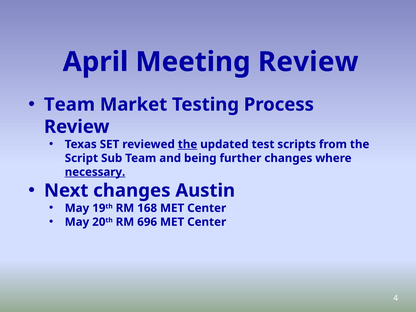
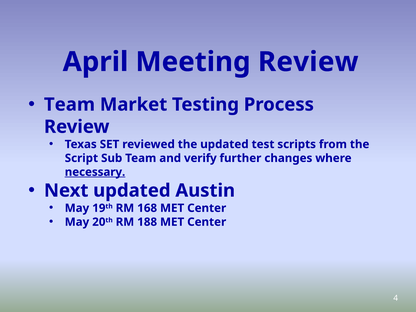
the underline: present -> none (188, 144)
being: being -> verify (200, 158)
Next changes: changes -> updated (132, 191)
696: 696 -> 188 (147, 222)
